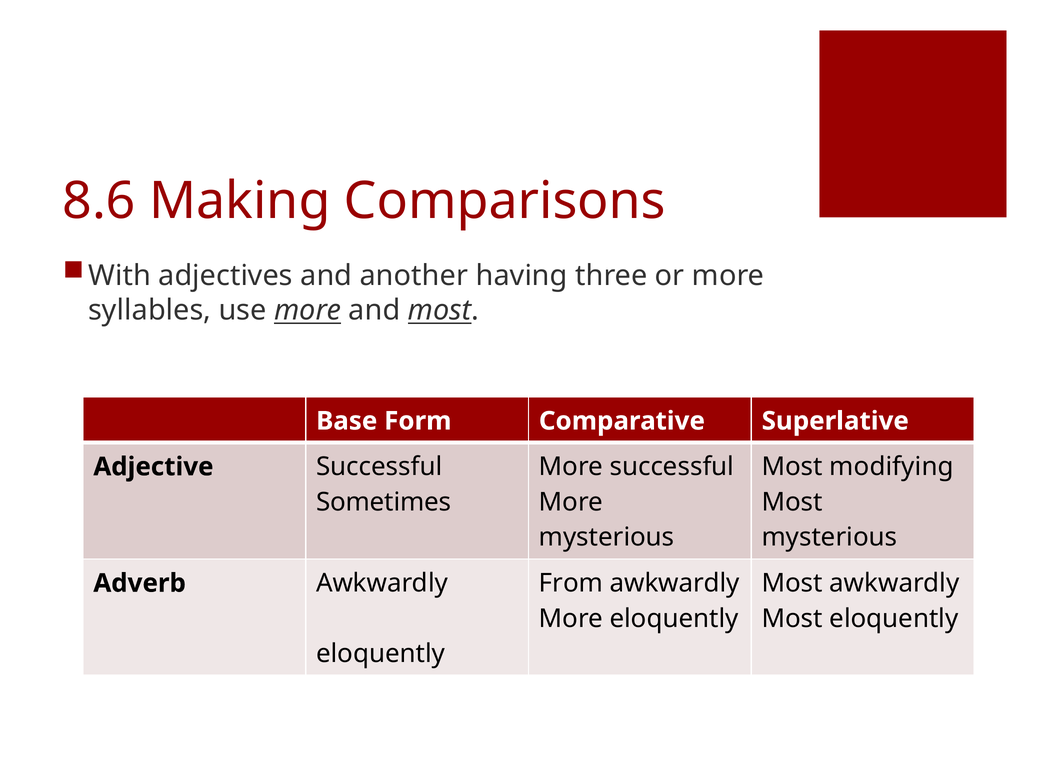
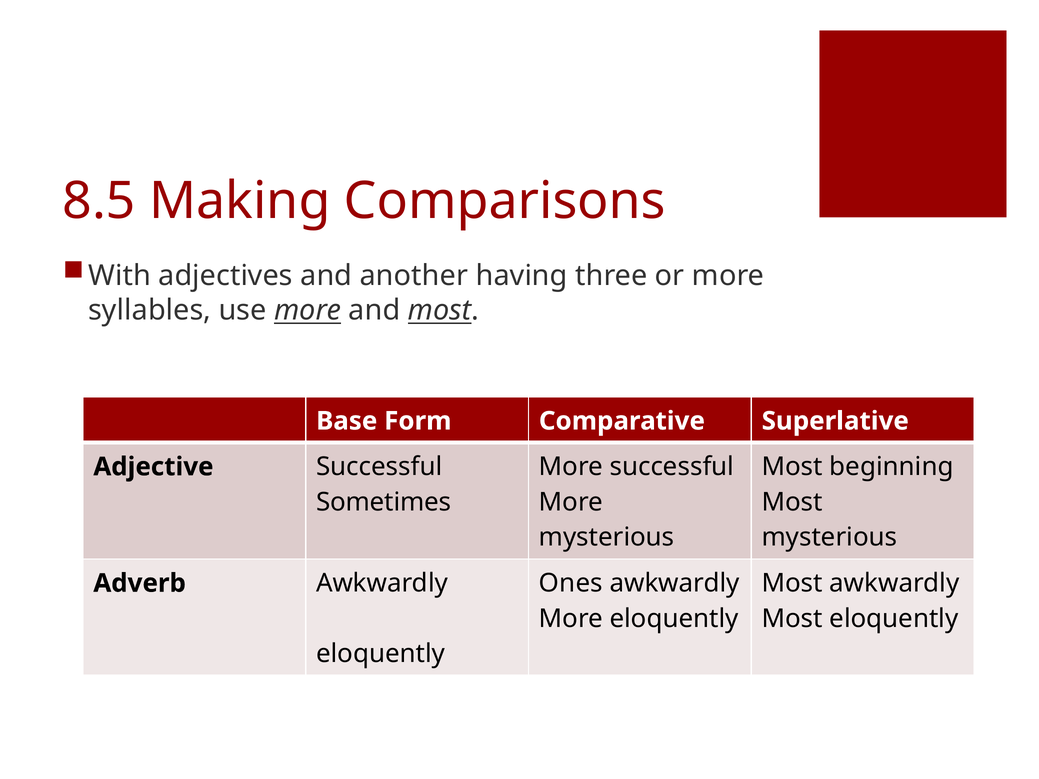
8.6: 8.6 -> 8.5 (99, 201)
modifying: modifying -> beginning (892, 467)
From: From -> Ones (571, 583)
